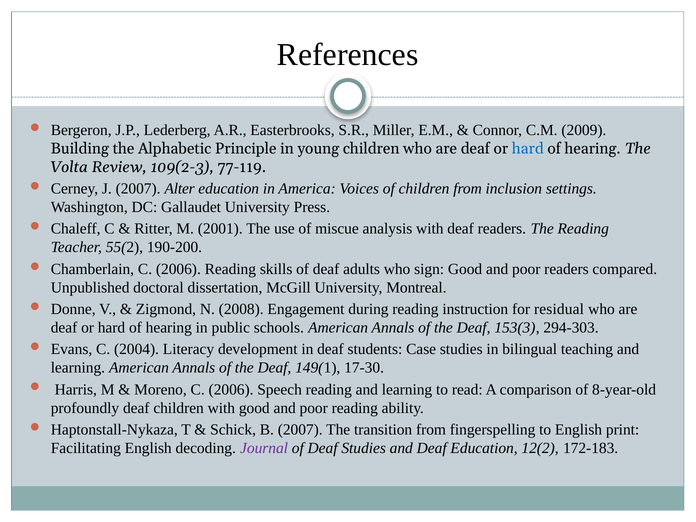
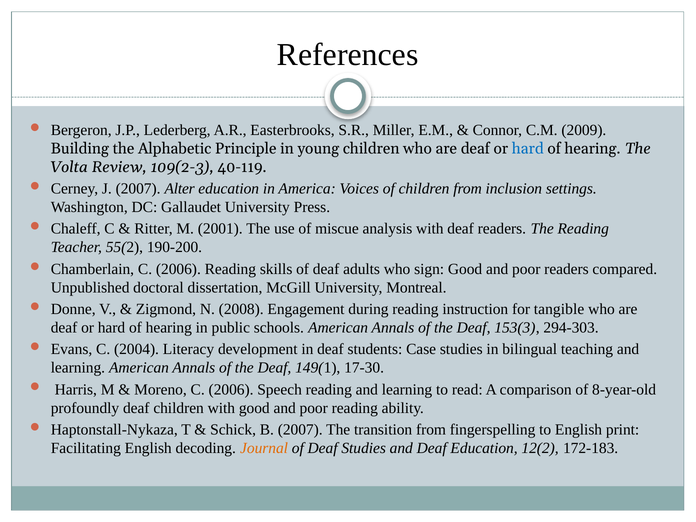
77-119: 77-119 -> 40-119 (242, 167)
residual: residual -> tangible (559, 309)
Journal colour: purple -> orange (264, 448)
